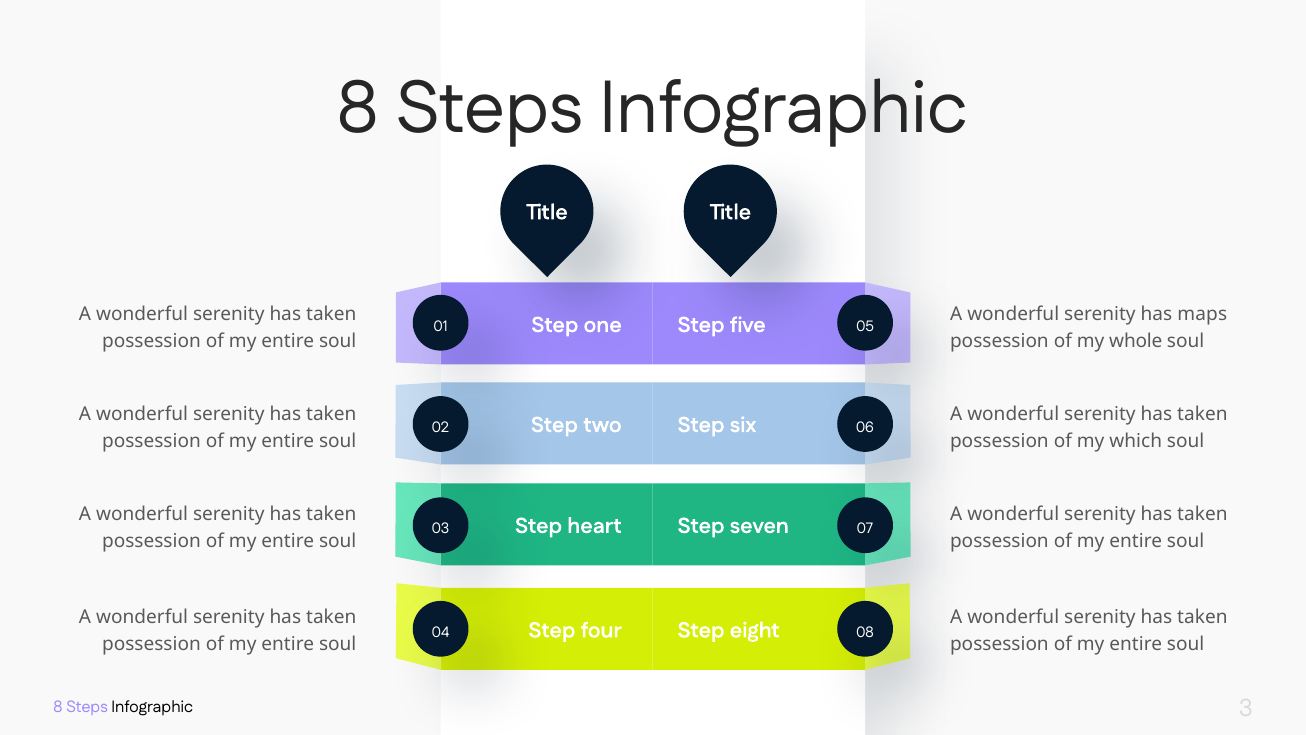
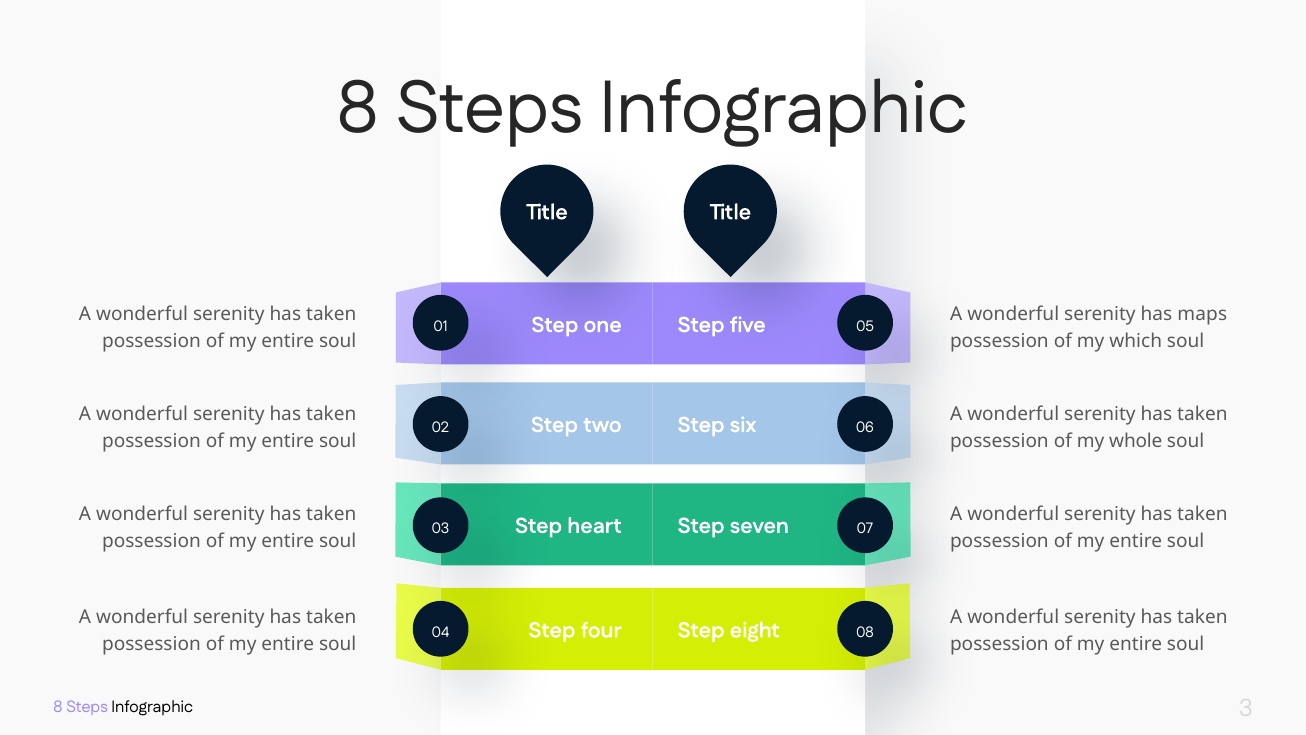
whole: whole -> which (1136, 341)
which: which -> whole (1136, 441)
